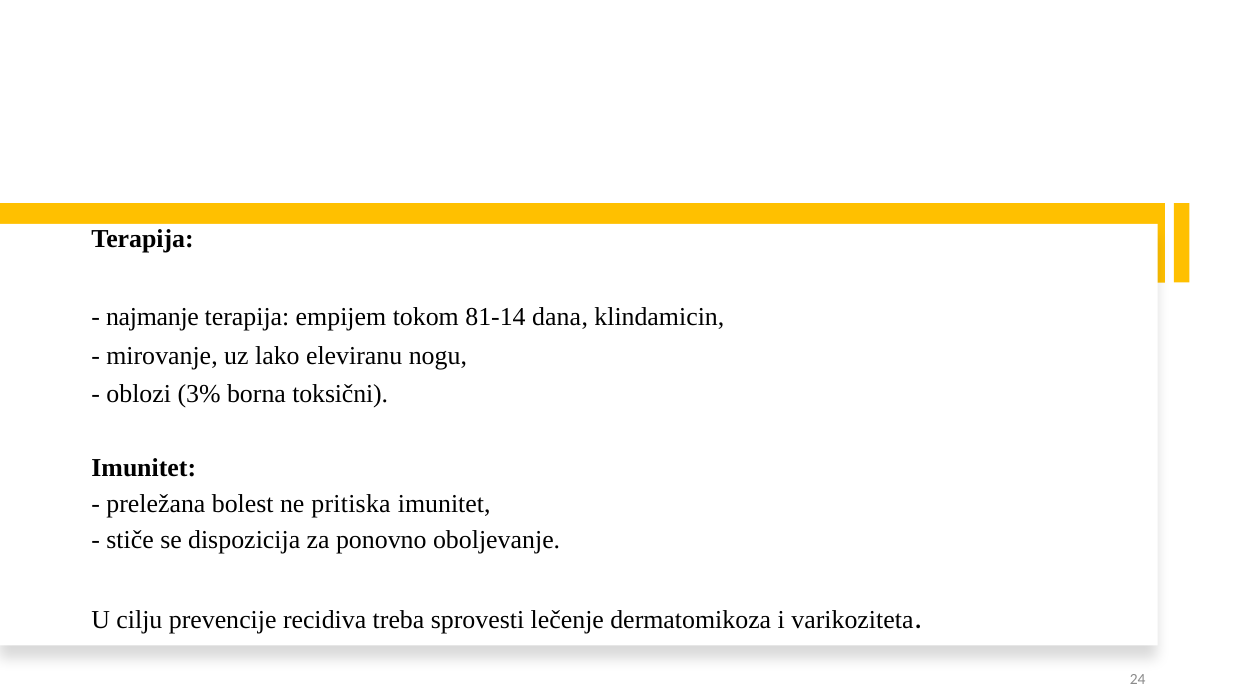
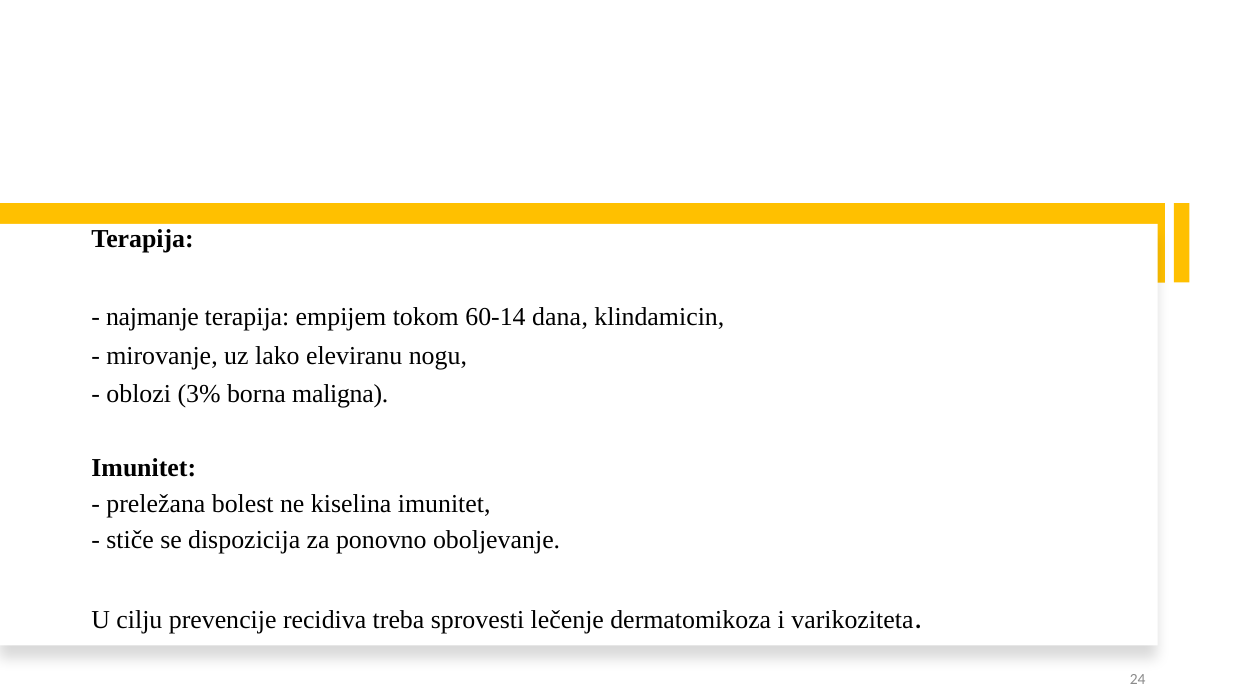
81-14: 81-14 -> 60-14 (496, 317)
toksični: toksični -> maligna (340, 395)
pritiska: pritiska -> kiselina (351, 504)
